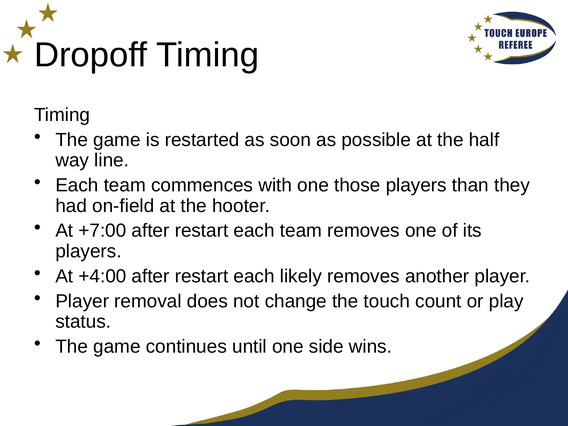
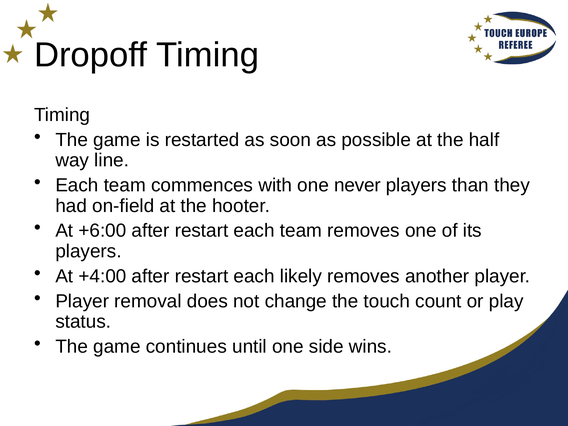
those: those -> never (357, 185)
+7:00: +7:00 -> +6:00 (102, 231)
